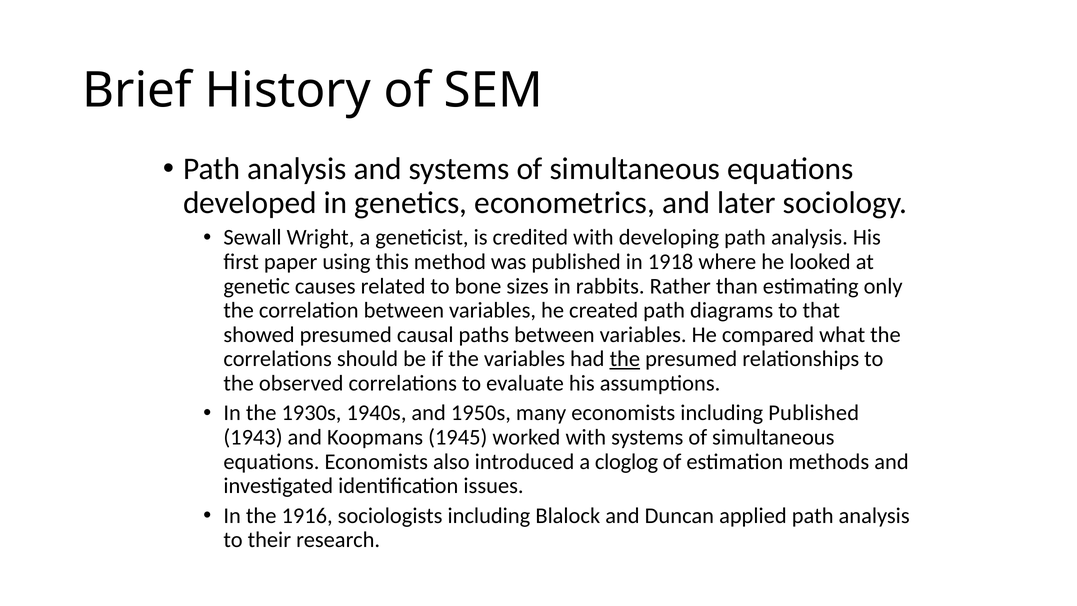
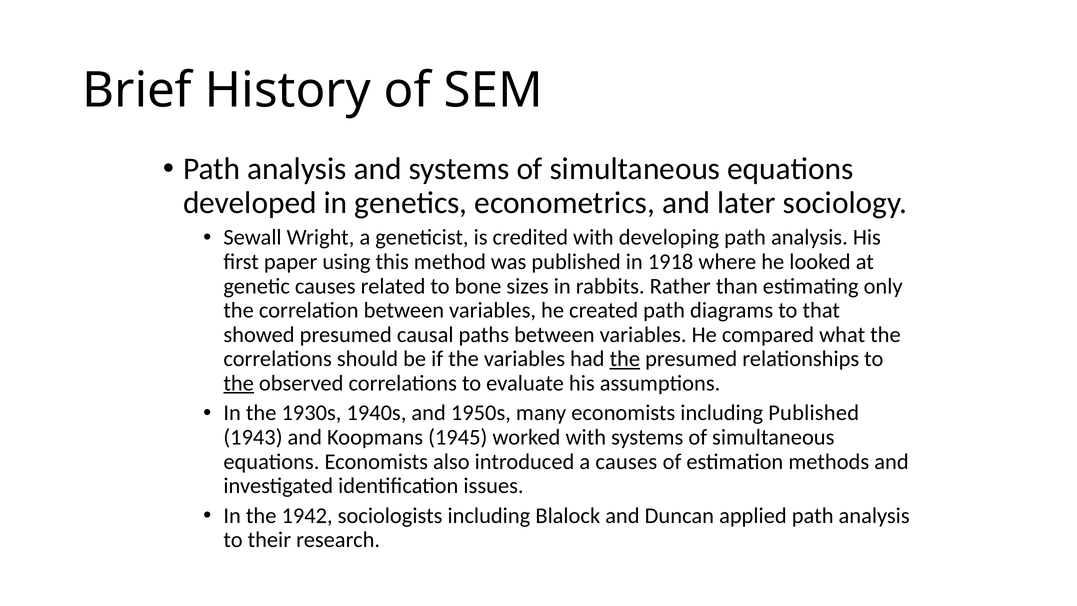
the underline: none -> present (239, 383)
a cloglog: cloglog -> causes (626, 461)
1916: 1916 -> 1942 (307, 516)
